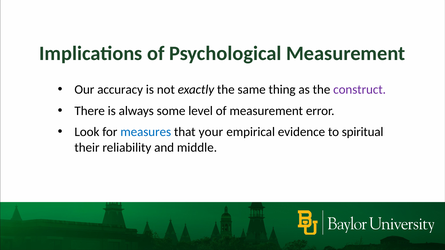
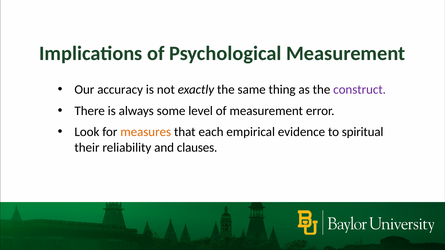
measures colour: blue -> orange (146, 132)
your: your -> each (211, 132)
middle: middle -> clauses (197, 148)
